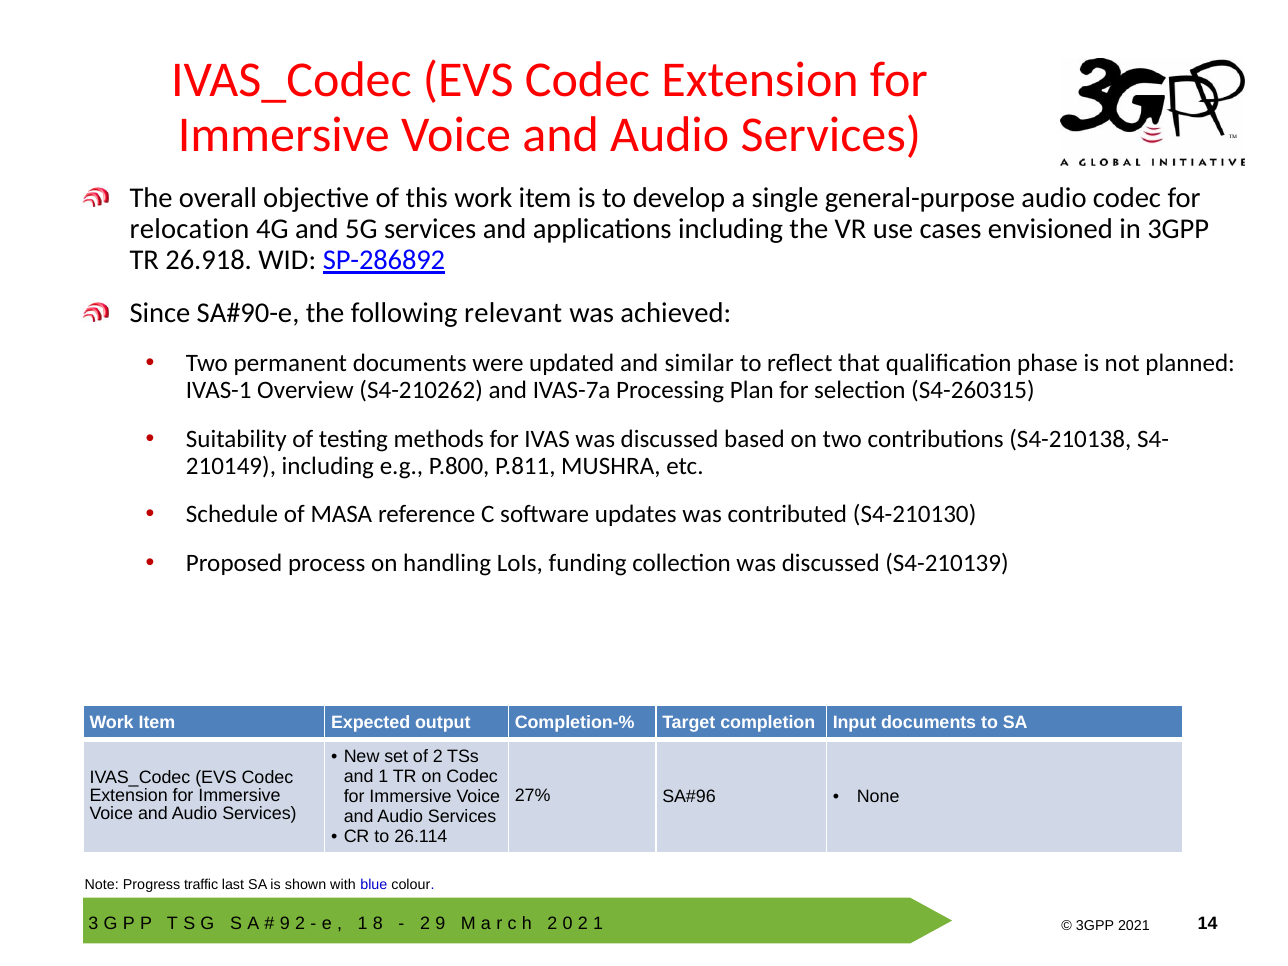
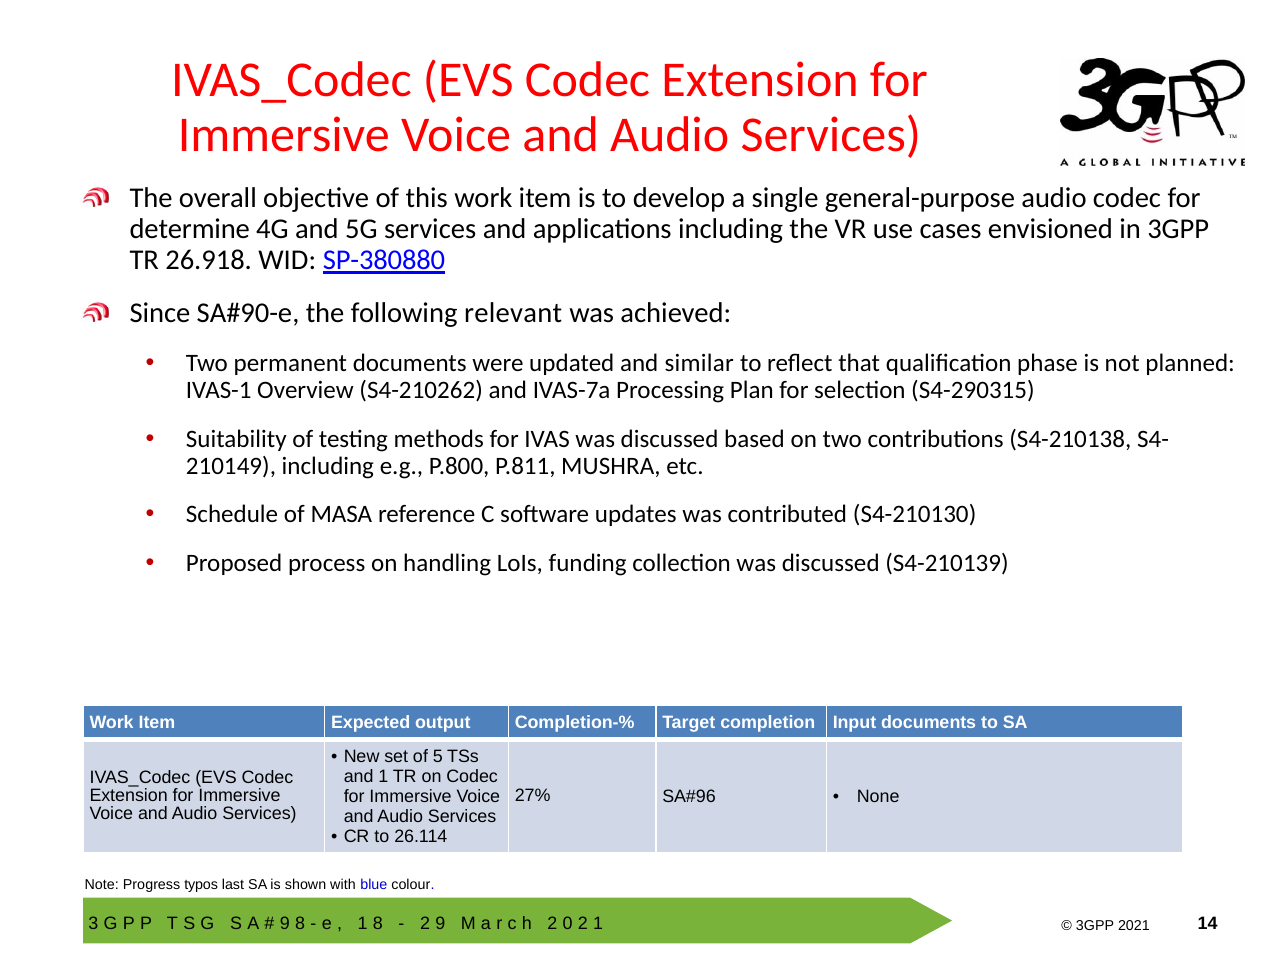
relocation: relocation -> determine (190, 229)
SP-286892: SP-286892 -> SP-380880 (384, 260)
S4-260315: S4-260315 -> S4-290315 (973, 390)
of 2: 2 -> 5 (438, 756)
traffic: traffic -> typos (201, 885)
2: 2 -> 8 (300, 924)
